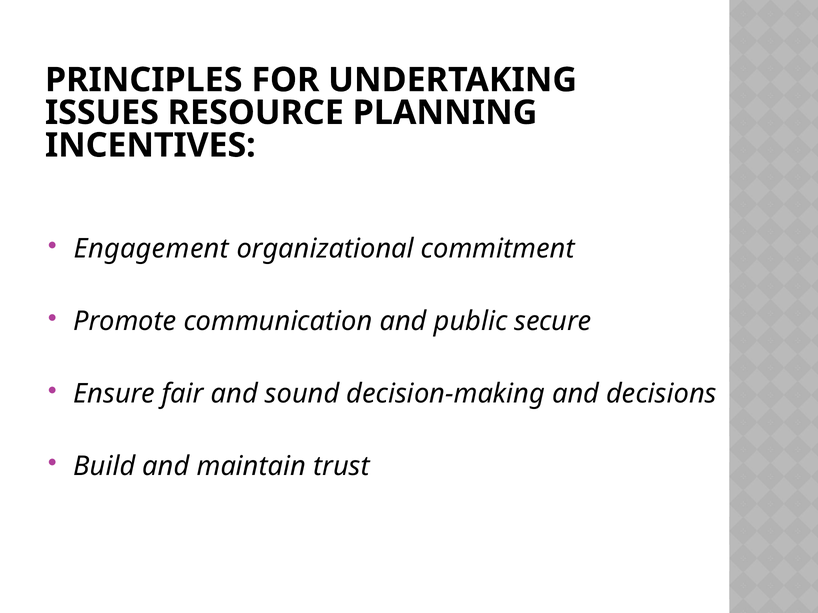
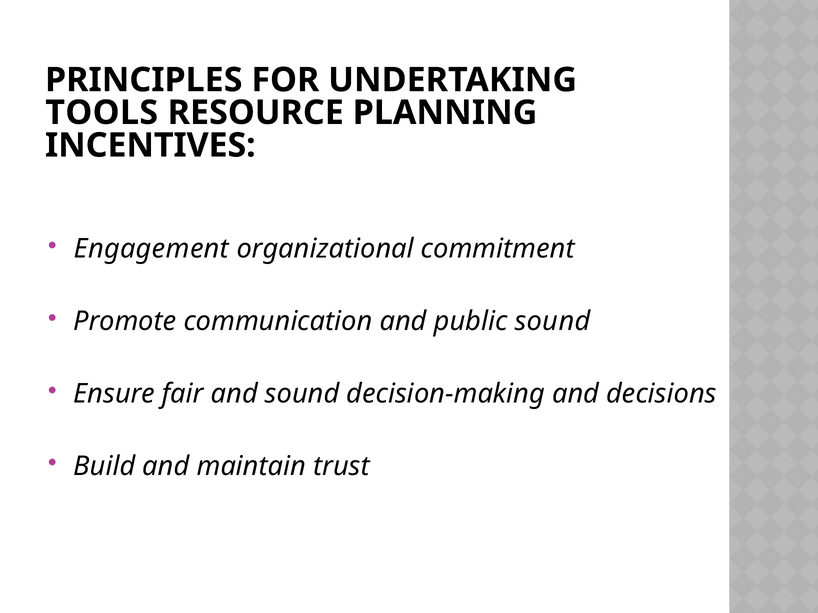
ISSUES: ISSUES -> TOOLS (102, 113)
public secure: secure -> sound (553, 322)
